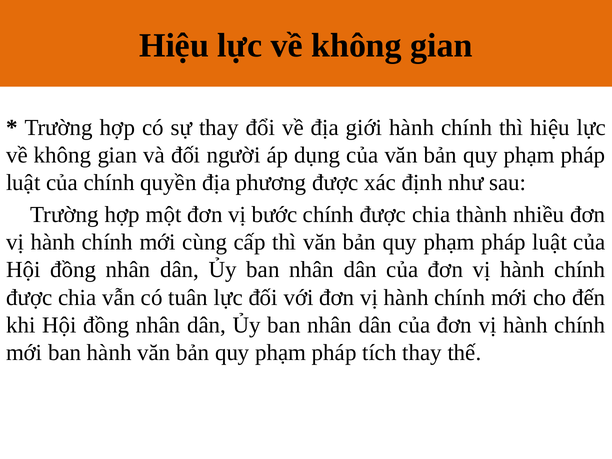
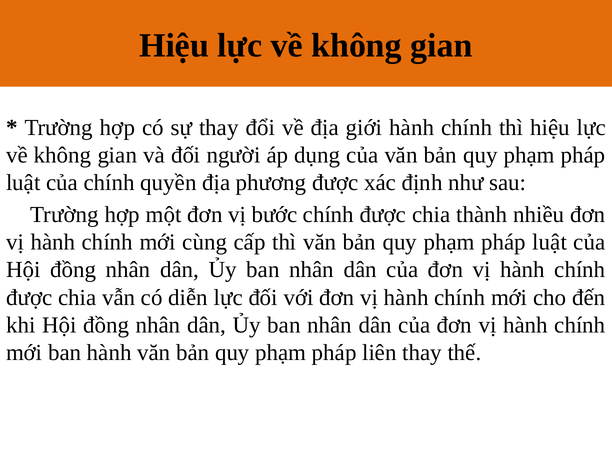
tuân: tuân -> diễn (188, 297)
tích: tích -> liên (379, 353)
